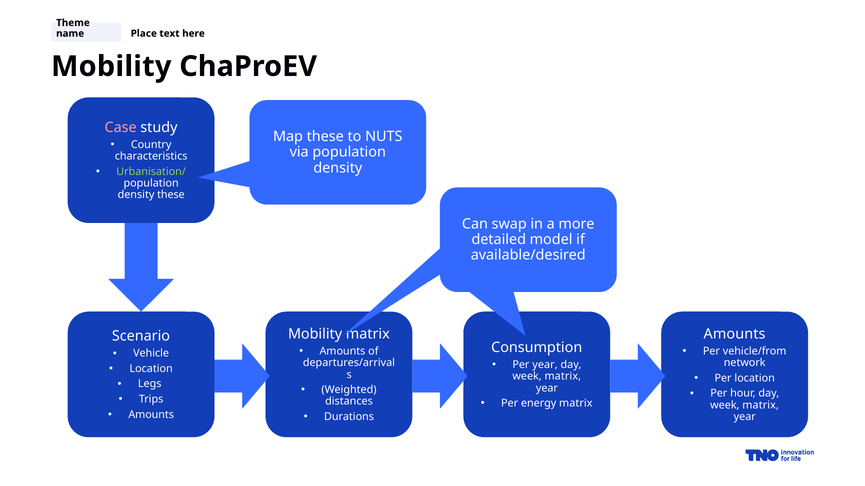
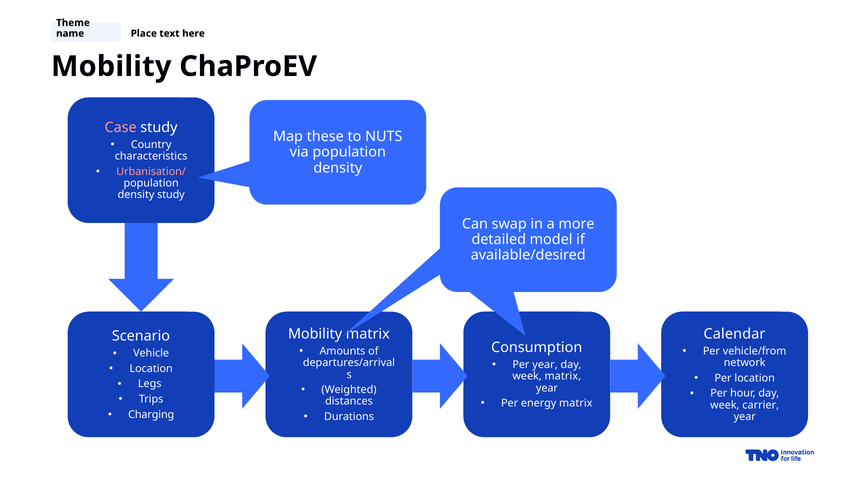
Urbanisation/ colour: light green -> pink (151, 172)
density these: these -> study (171, 195)
Amounts: Amounts -> Calendar (735, 334)
matrix: matrix -> carrier (761, 406)
Amounts: Amounts -> Charging (151, 415)
